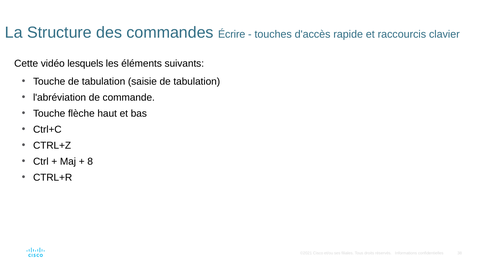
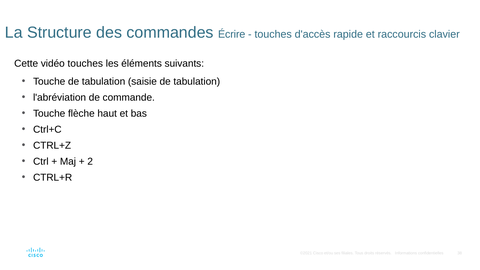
vidéo lesquels: lesquels -> touches (85, 63)
8: 8 -> 2 (90, 161)
